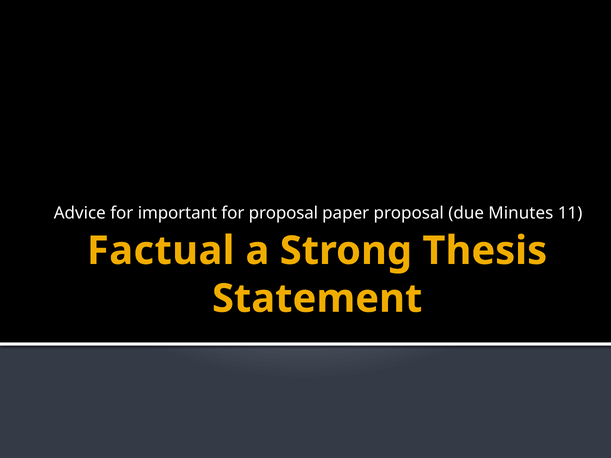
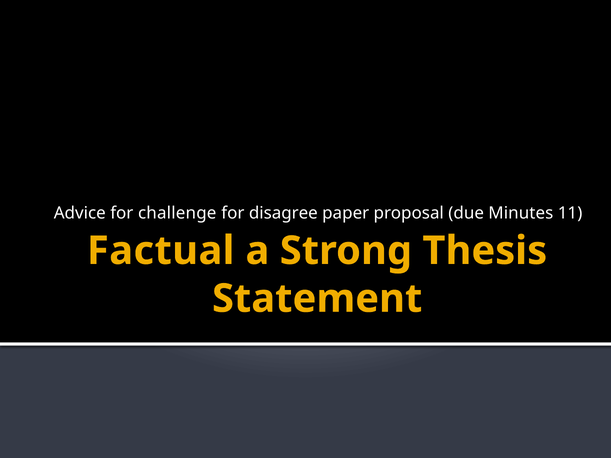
important: important -> challenge (177, 213)
for proposal: proposal -> disagree (283, 213)
